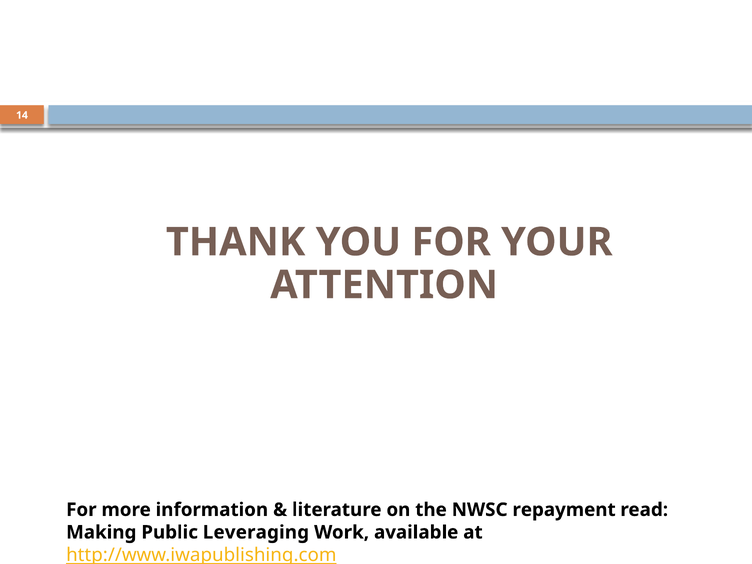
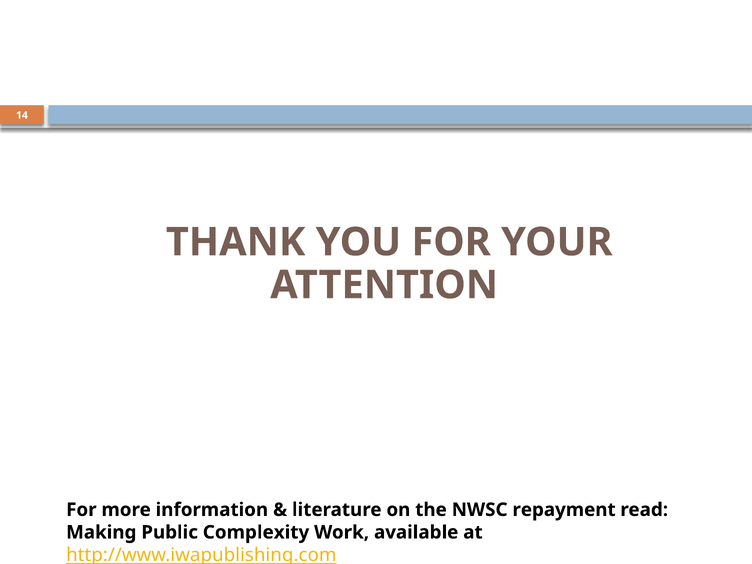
Leveraging: Leveraging -> Complexity (256, 532)
